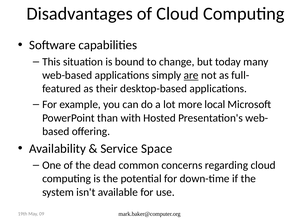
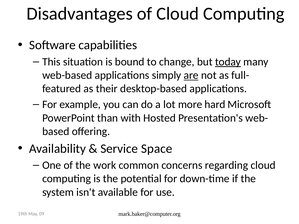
today underline: none -> present (228, 62)
local: local -> hard (215, 105)
dead: dead -> work (105, 165)
